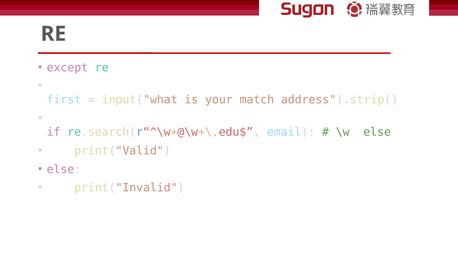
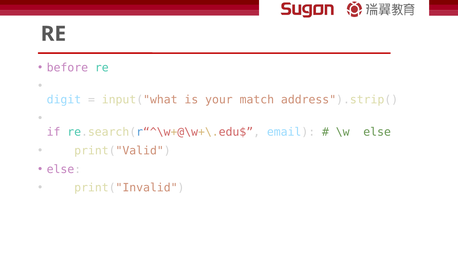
except: except -> before (67, 67)
first: first -> digit (64, 100)
